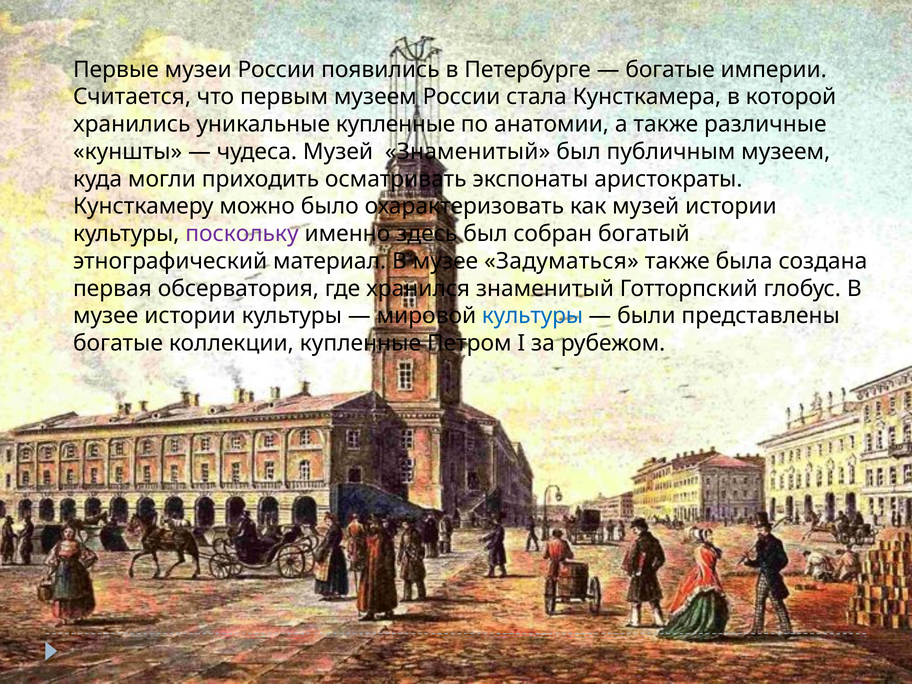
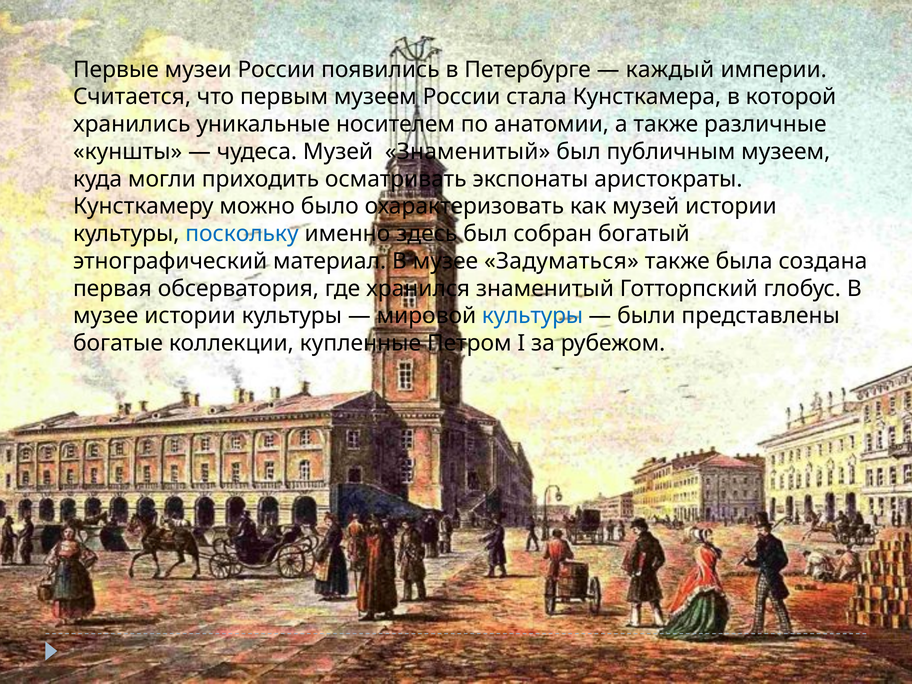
богатые: богатые -> каждый (670, 70)
уникальные купленные: купленные -> носителем (396, 124)
поскольку colour: purple -> blue (242, 234)
